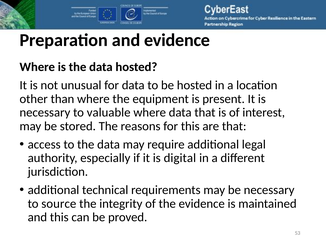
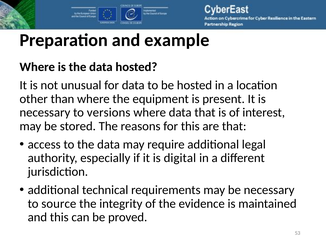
and evidence: evidence -> example (177, 40)
valuable: valuable -> versions (109, 113)
